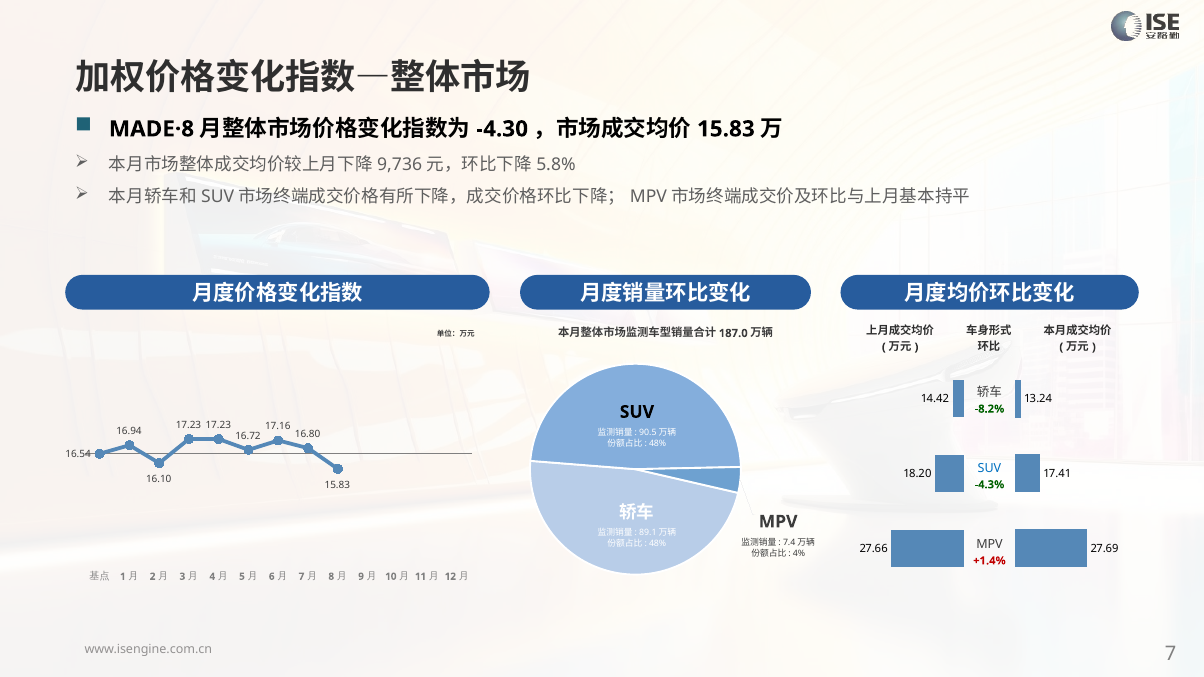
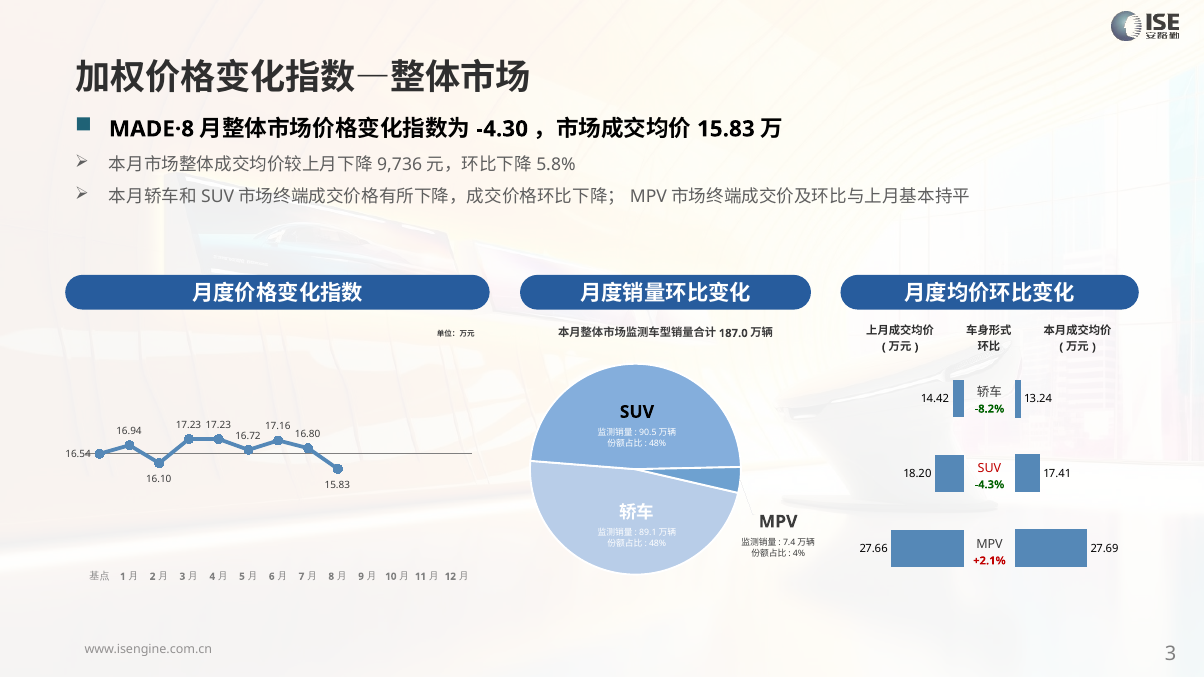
SUV colour: blue -> red (989, 469)
+1.4%: +1.4% -> +2.1% (989, 561)
7: 7 -> 3 (1171, 654)
